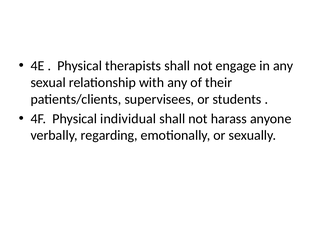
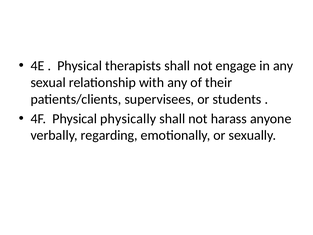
individual: individual -> physically (128, 119)
